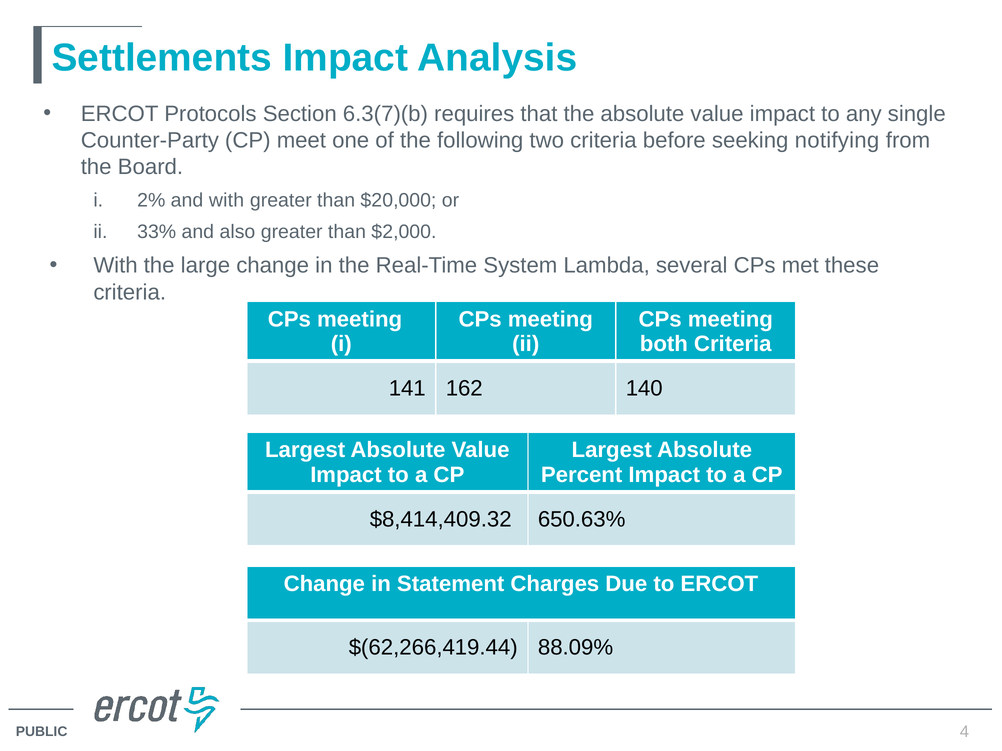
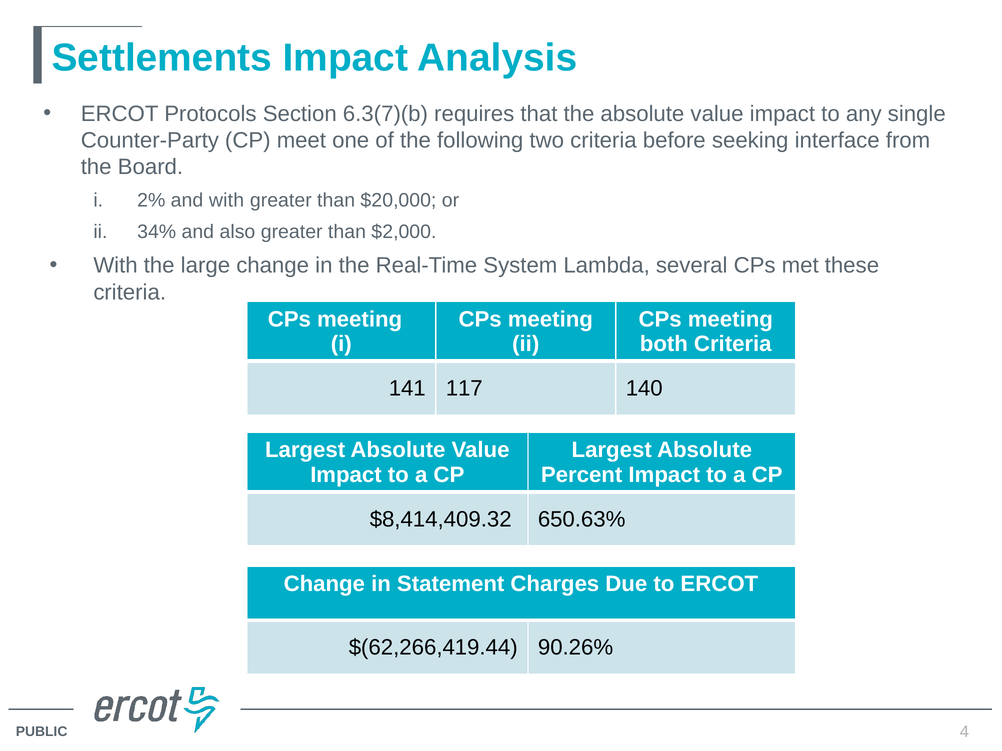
notifying: notifying -> interface (837, 140)
33%: 33% -> 34% (157, 232)
162: 162 -> 117 (464, 389)
88.09%: 88.09% -> 90.26% (576, 648)
